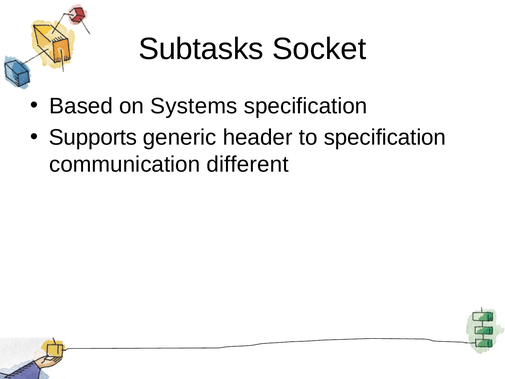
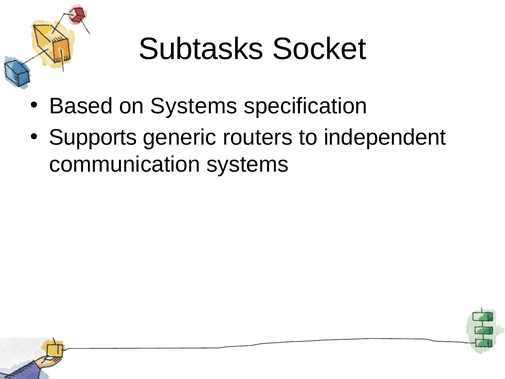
header: header -> routers (258, 137)
to specification: specification -> independent (385, 137)
communication different: different -> systems (248, 164)
